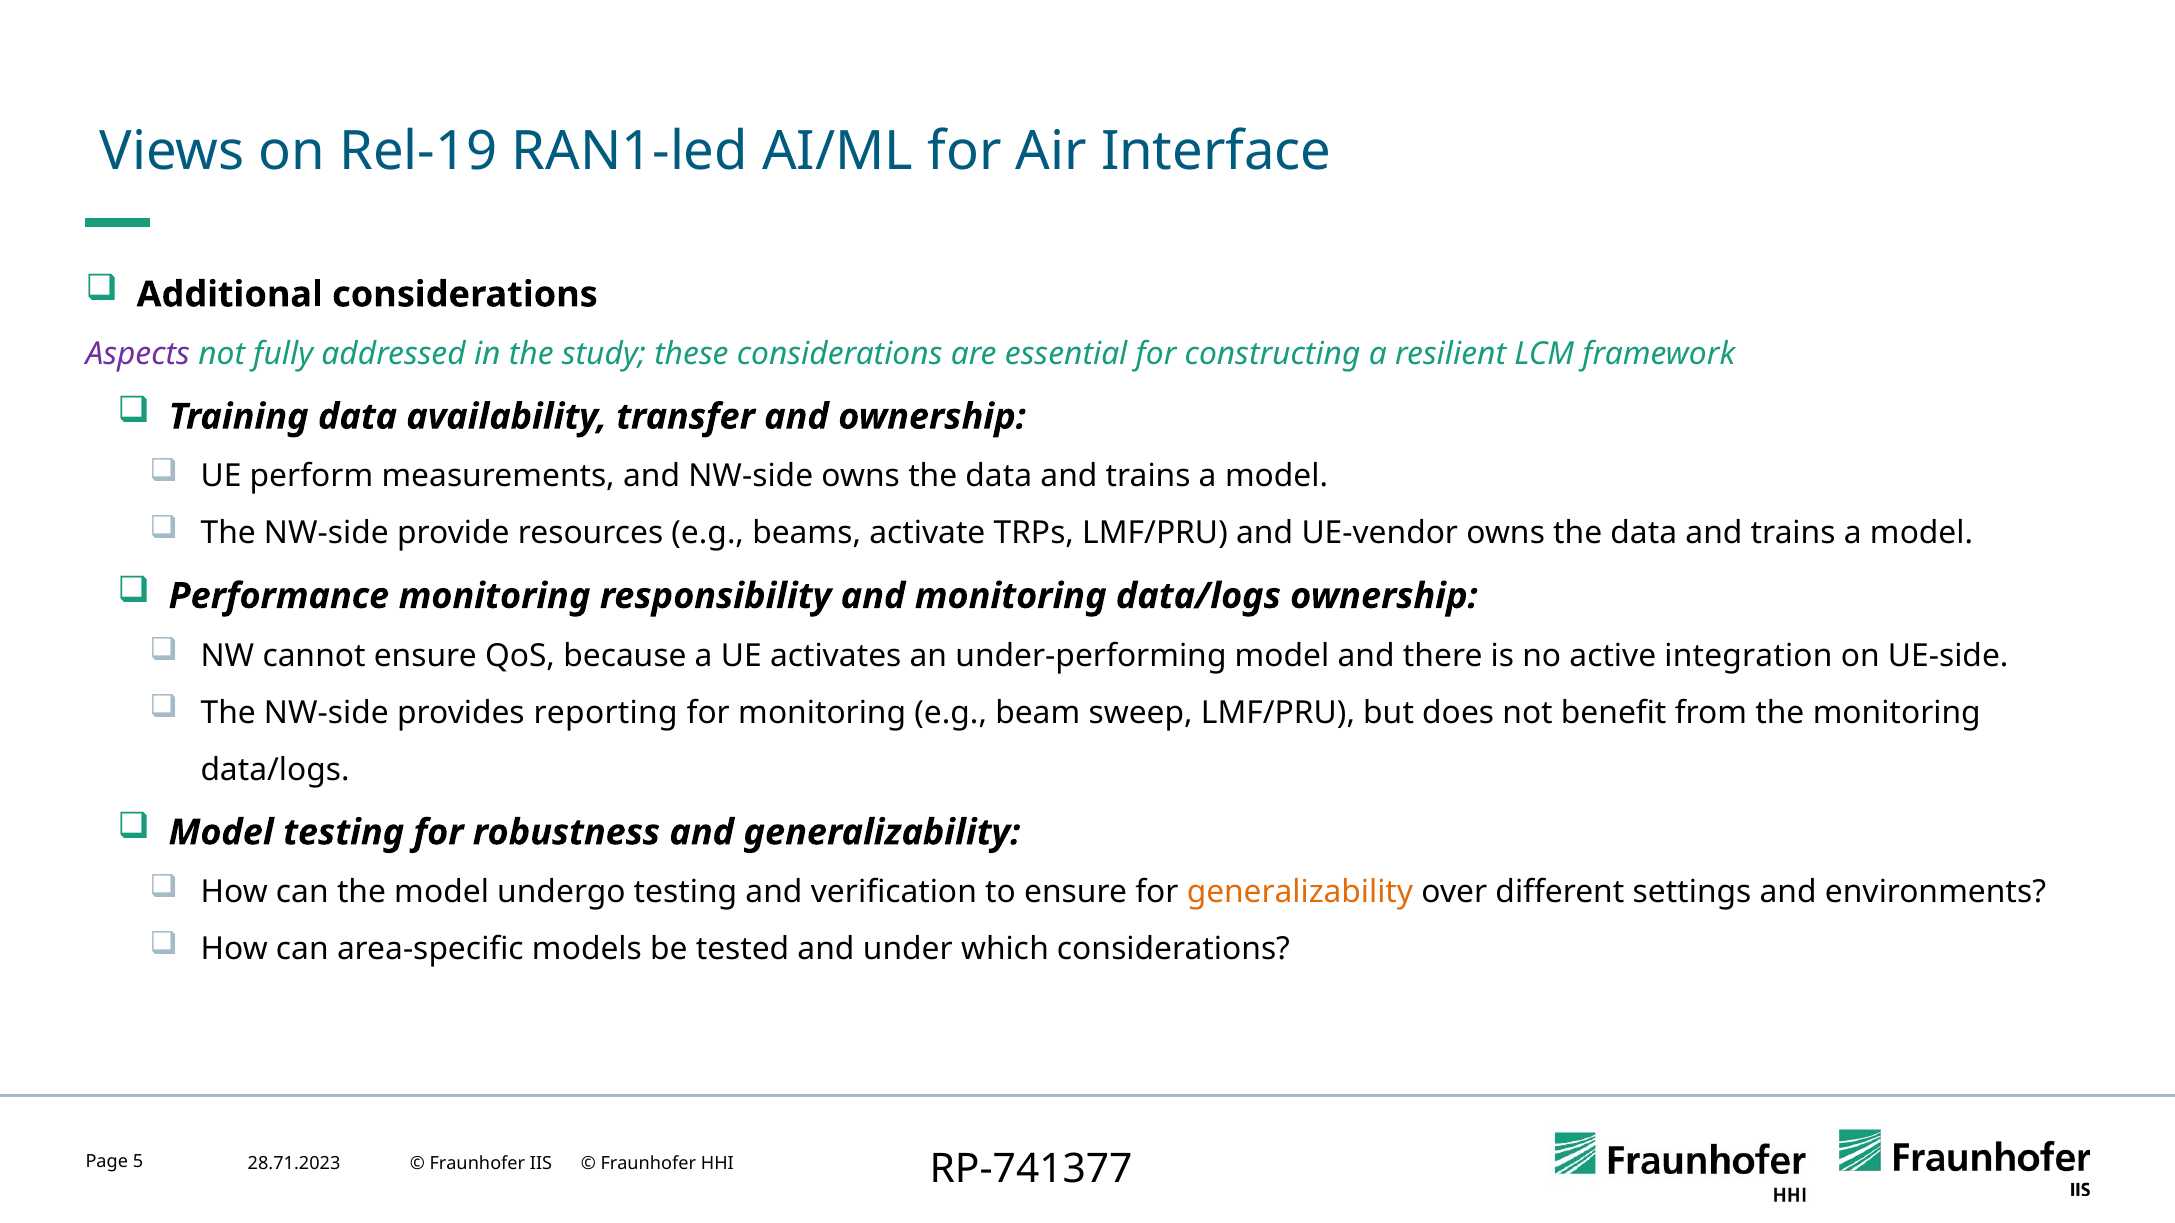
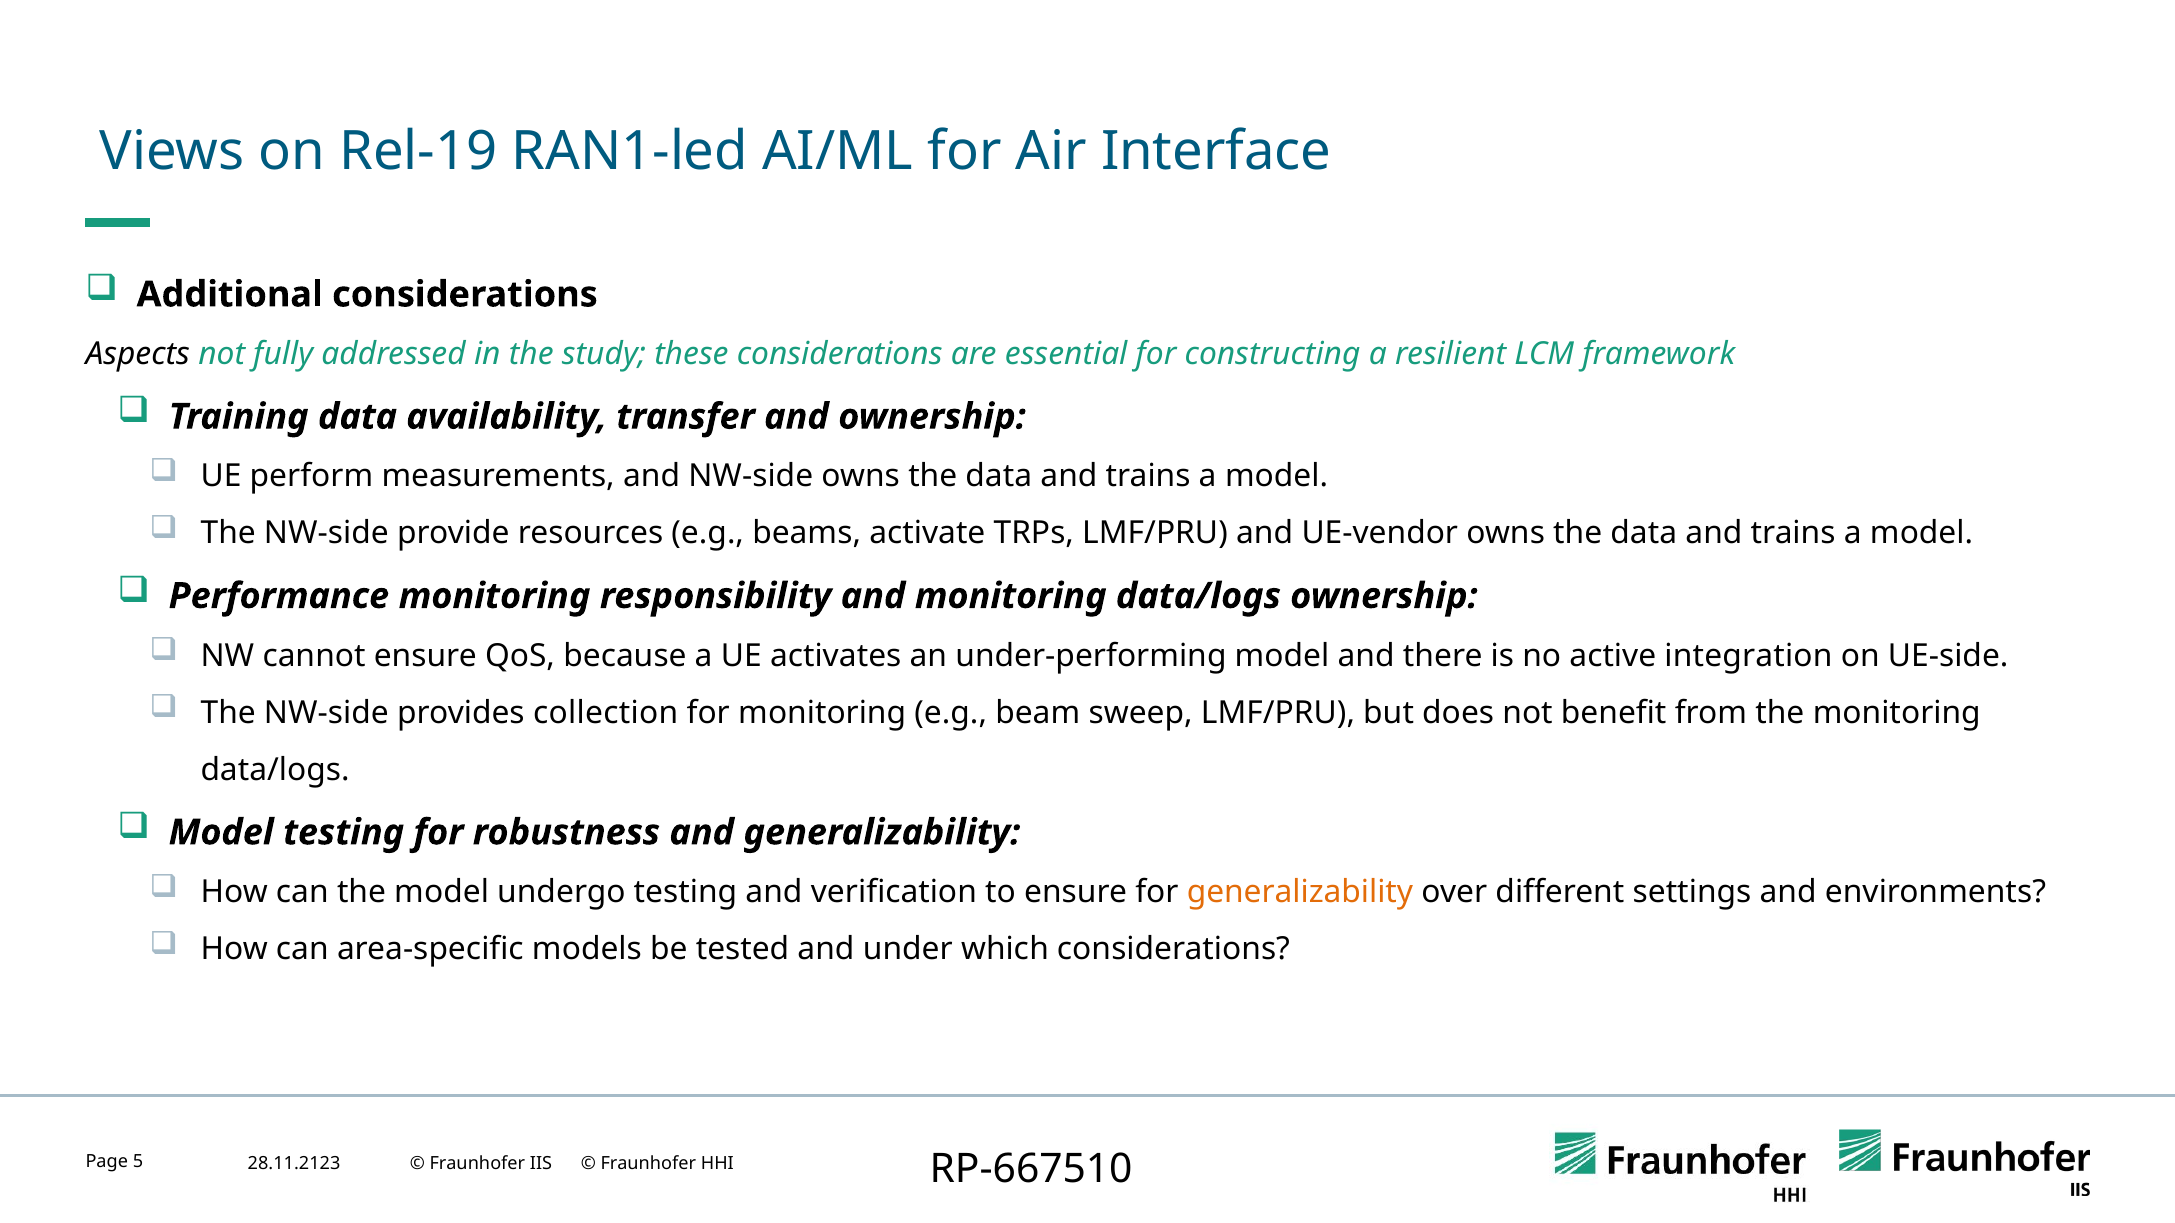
Aspects colour: purple -> black (138, 354)
reporting: reporting -> collection (606, 713)
28.71.2023: 28.71.2023 -> 28.11.2123 (294, 1164)
RP-741377: RP-741377 -> RP-667510 (1031, 1169)
